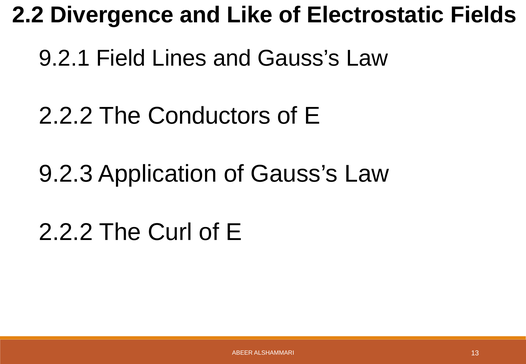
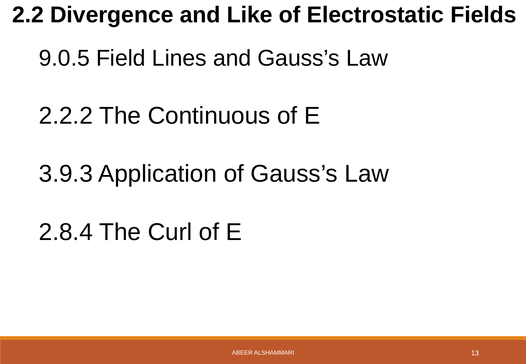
9.2.1: 9.2.1 -> 9.0.5 (64, 58)
Conductors: Conductors -> Continuous (209, 116)
9.2.3: 9.2.3 -> 3.9.3 (66, 174)
2.2.2: 2.2.2 -> 2.8.4 (66, 232)
